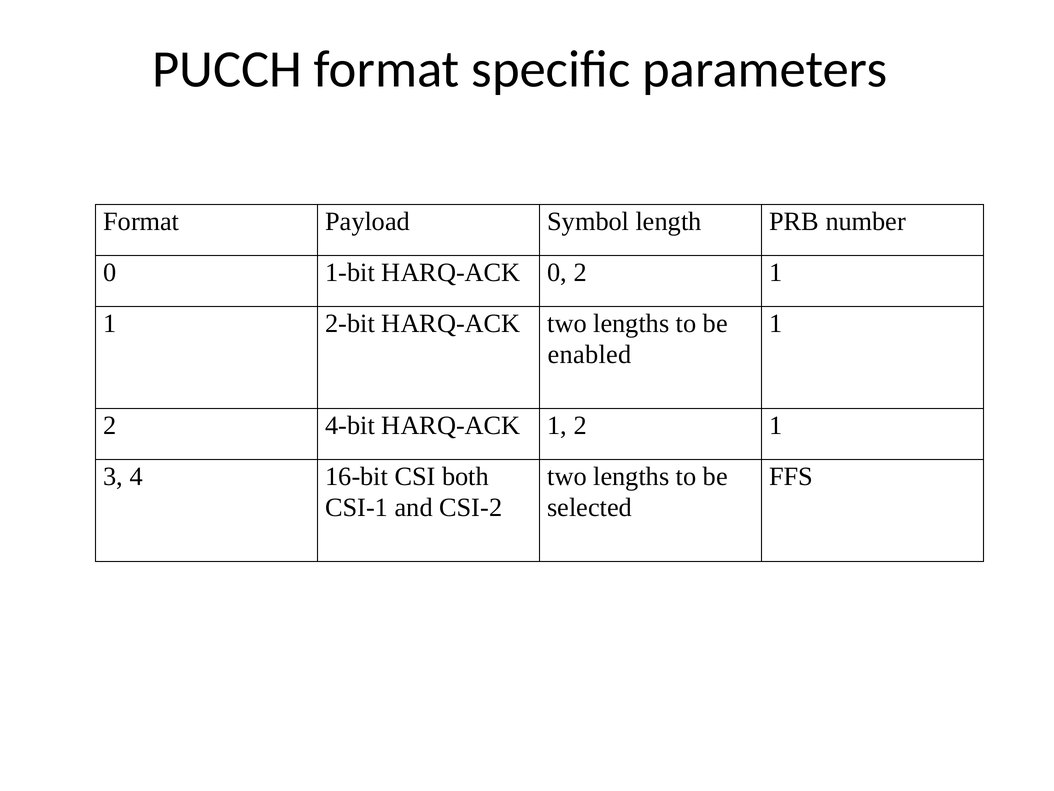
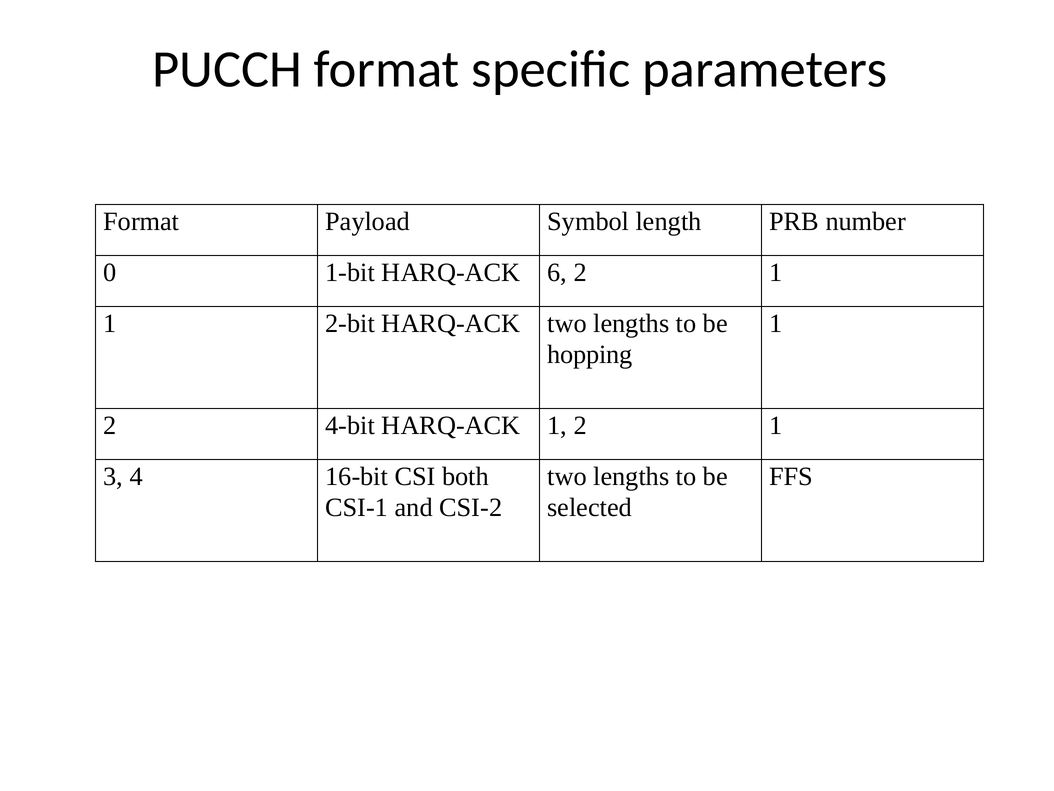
HARQ-ACK 0: 0 -> 6 (557, 272)
enabled: enabled -> hopping (590, 354)
